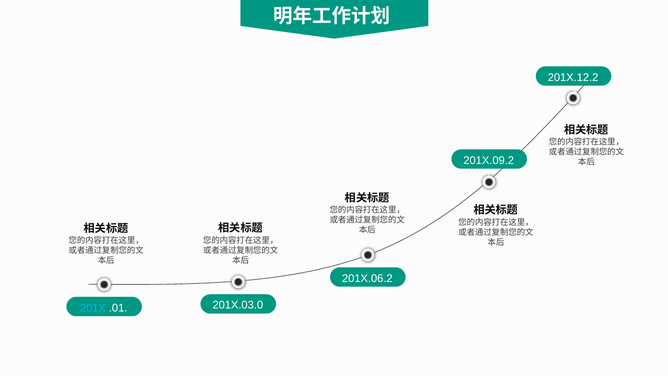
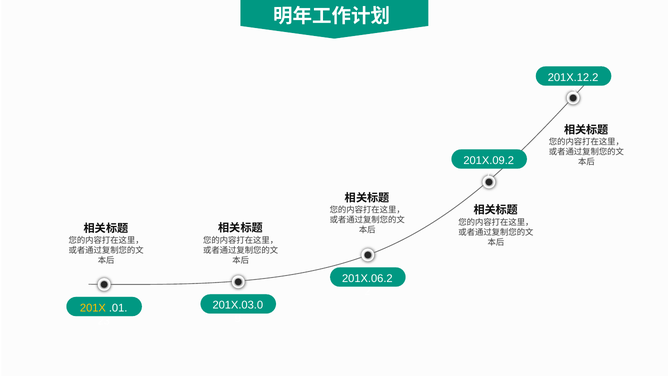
201X colour: light blue -> yellow (93, 308)
